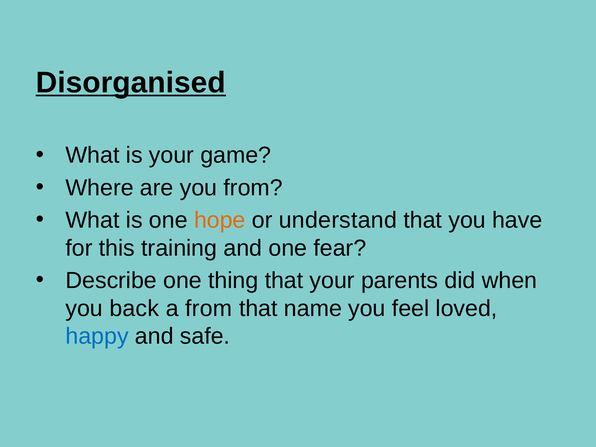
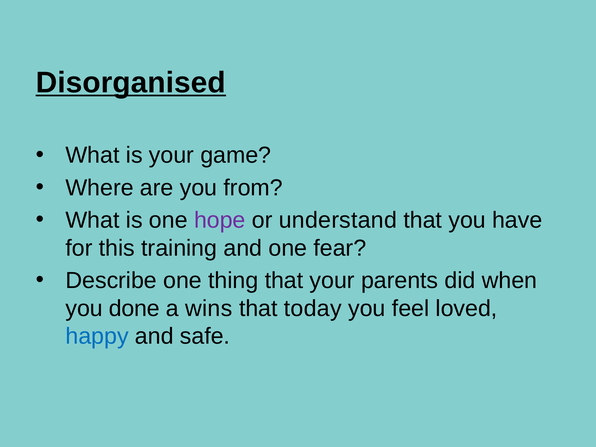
hope colour: orange -> purple (220, 220)
back: back -> done (134, 308)
a from: from -> wins (209, 308)
name: name -> today (313, 308)
